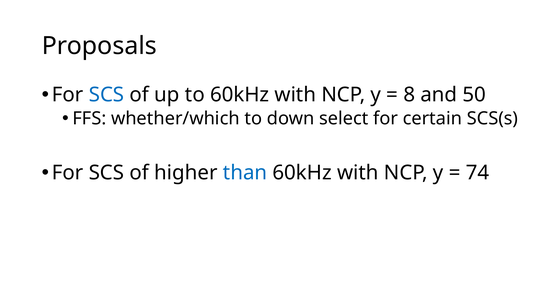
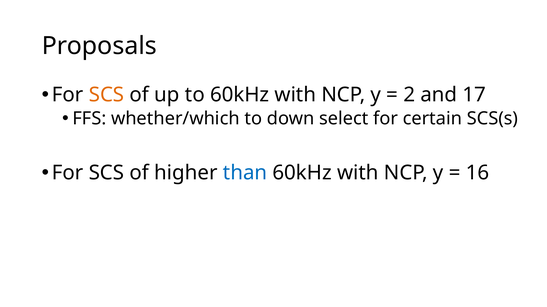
SCS colour: blue -> orange (107, 95)
8: 8 -> 2 (409, 95)
50: 50 -> 17 (474, 95)
74: 74 -> 16 (478, 173)
